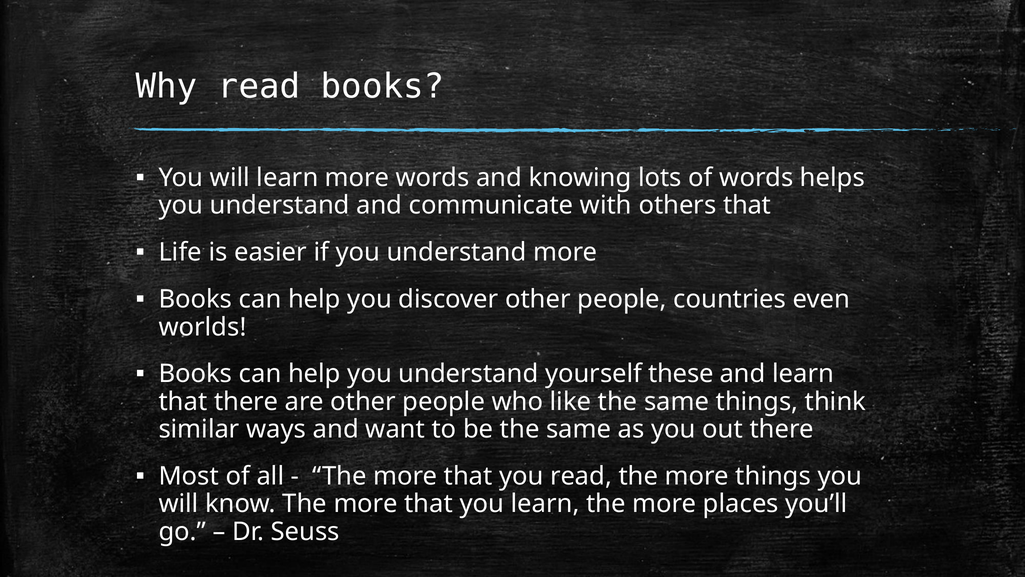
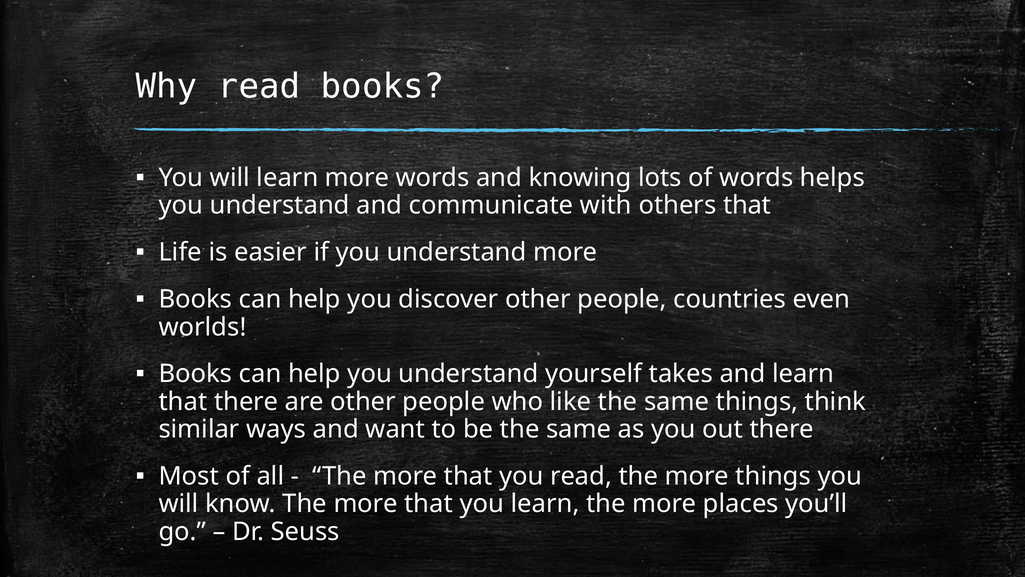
these: these -> takes (681, 374)
